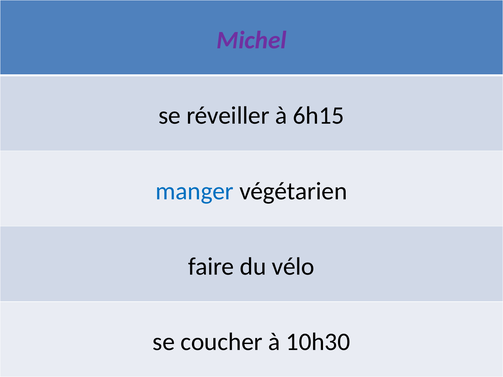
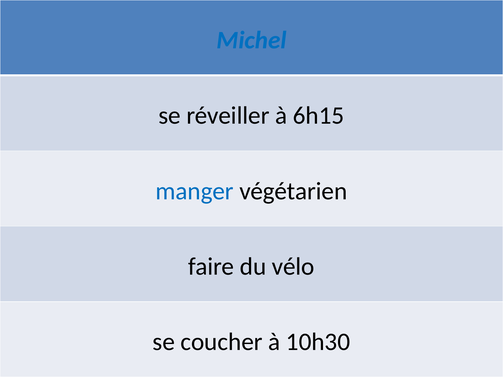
Michel colour: purple -> blue (251, 40)
